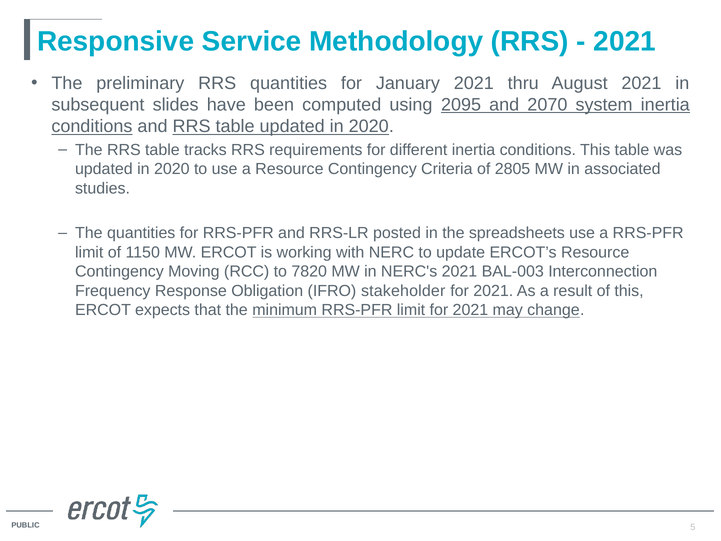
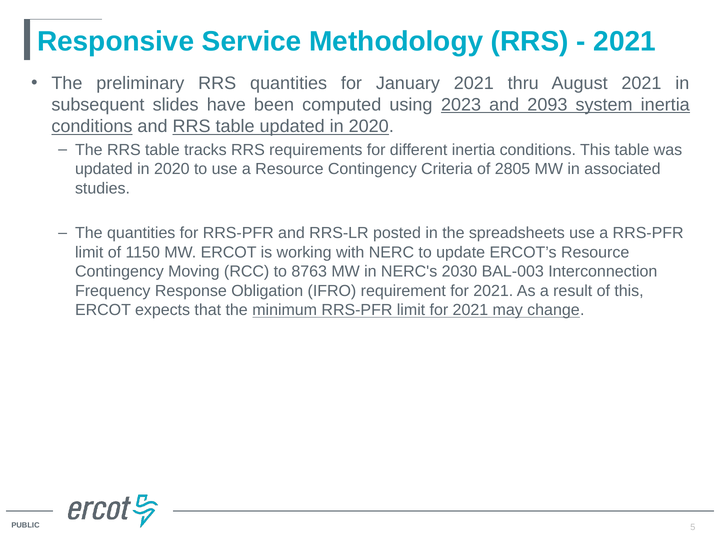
2095: 2095 -> 2023 (461, 105)
2070: 2070 -> 2093 (547, 105)
7820: 7820 -> 8763 (309, 272)
NERC's 2021: 2021 -> 2030 (459, 272)
stakeholder: stakeholder -> requirement (403, 291)
